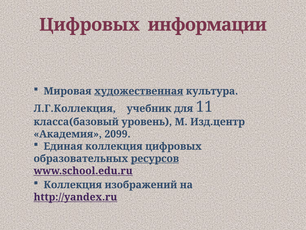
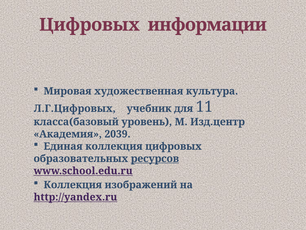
художественная underline: present -> none (139, 91)
Л.Г.Коллекция: Л.Г.Коллекция -> Л.Г.Цифровых (75, 108)
2099: 2099 -> 2039 (117, 134)
